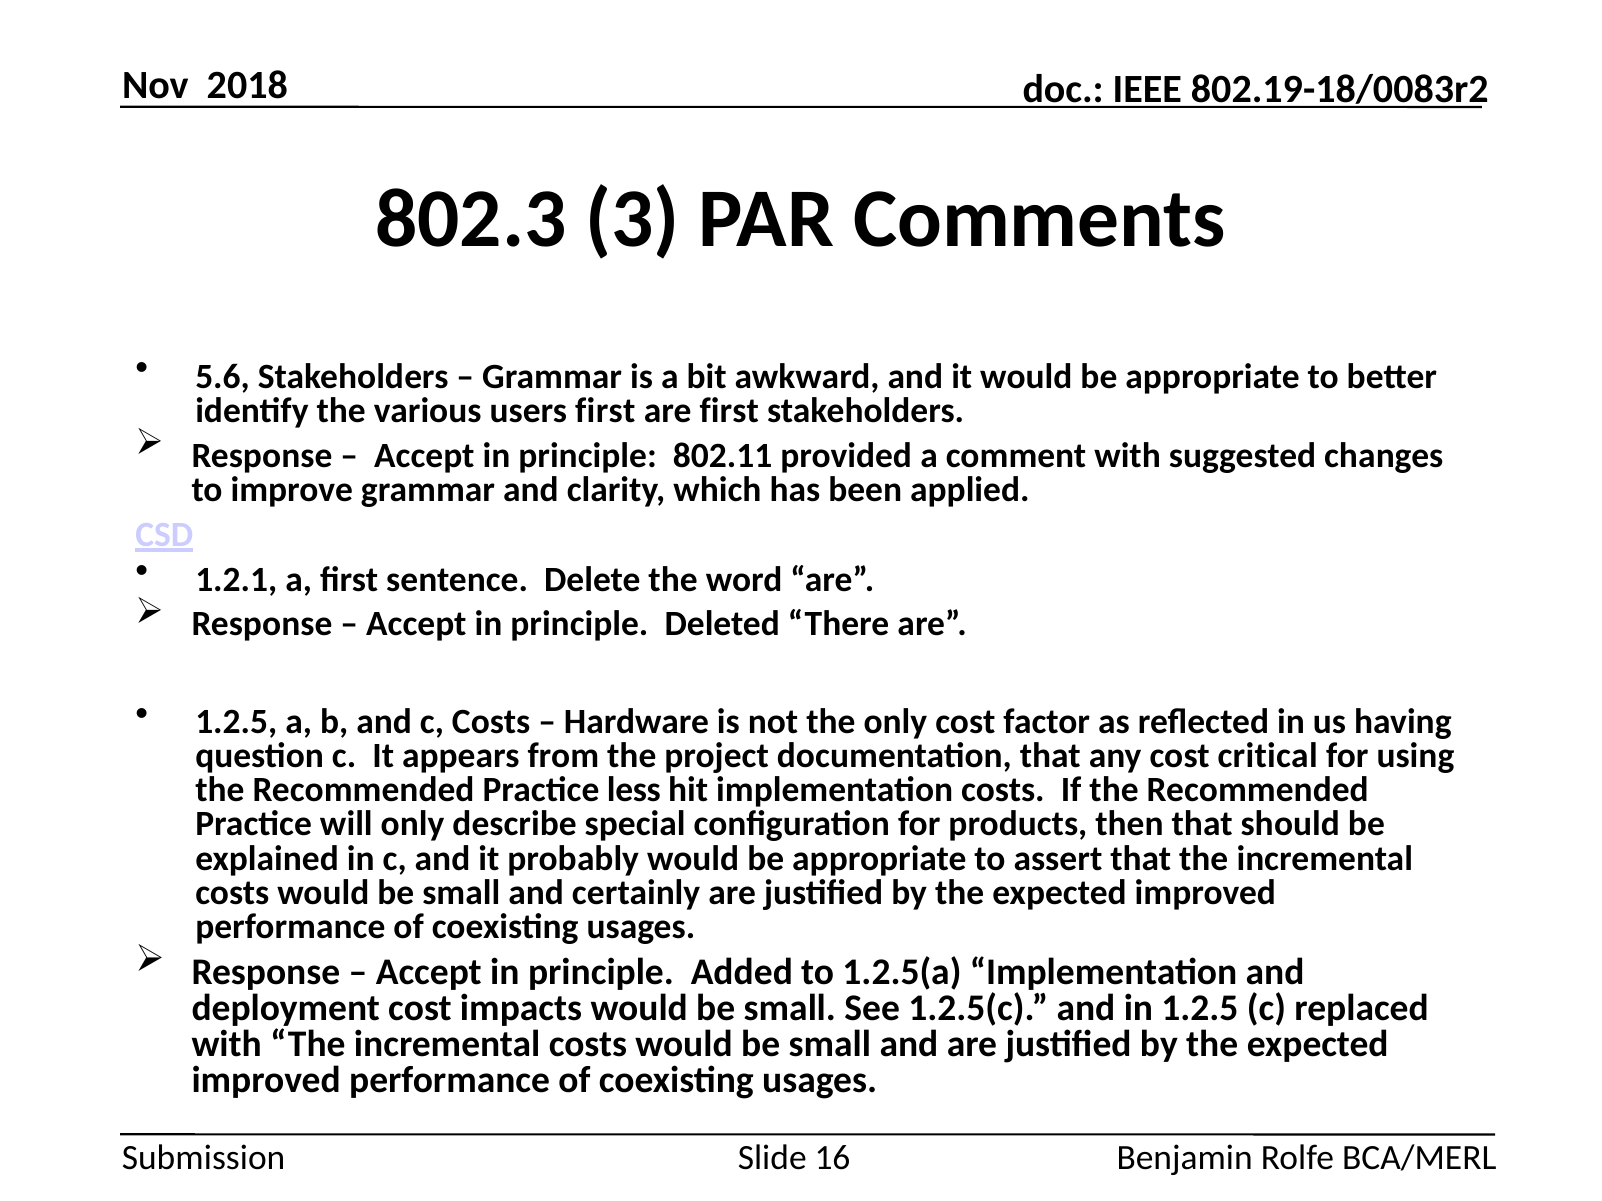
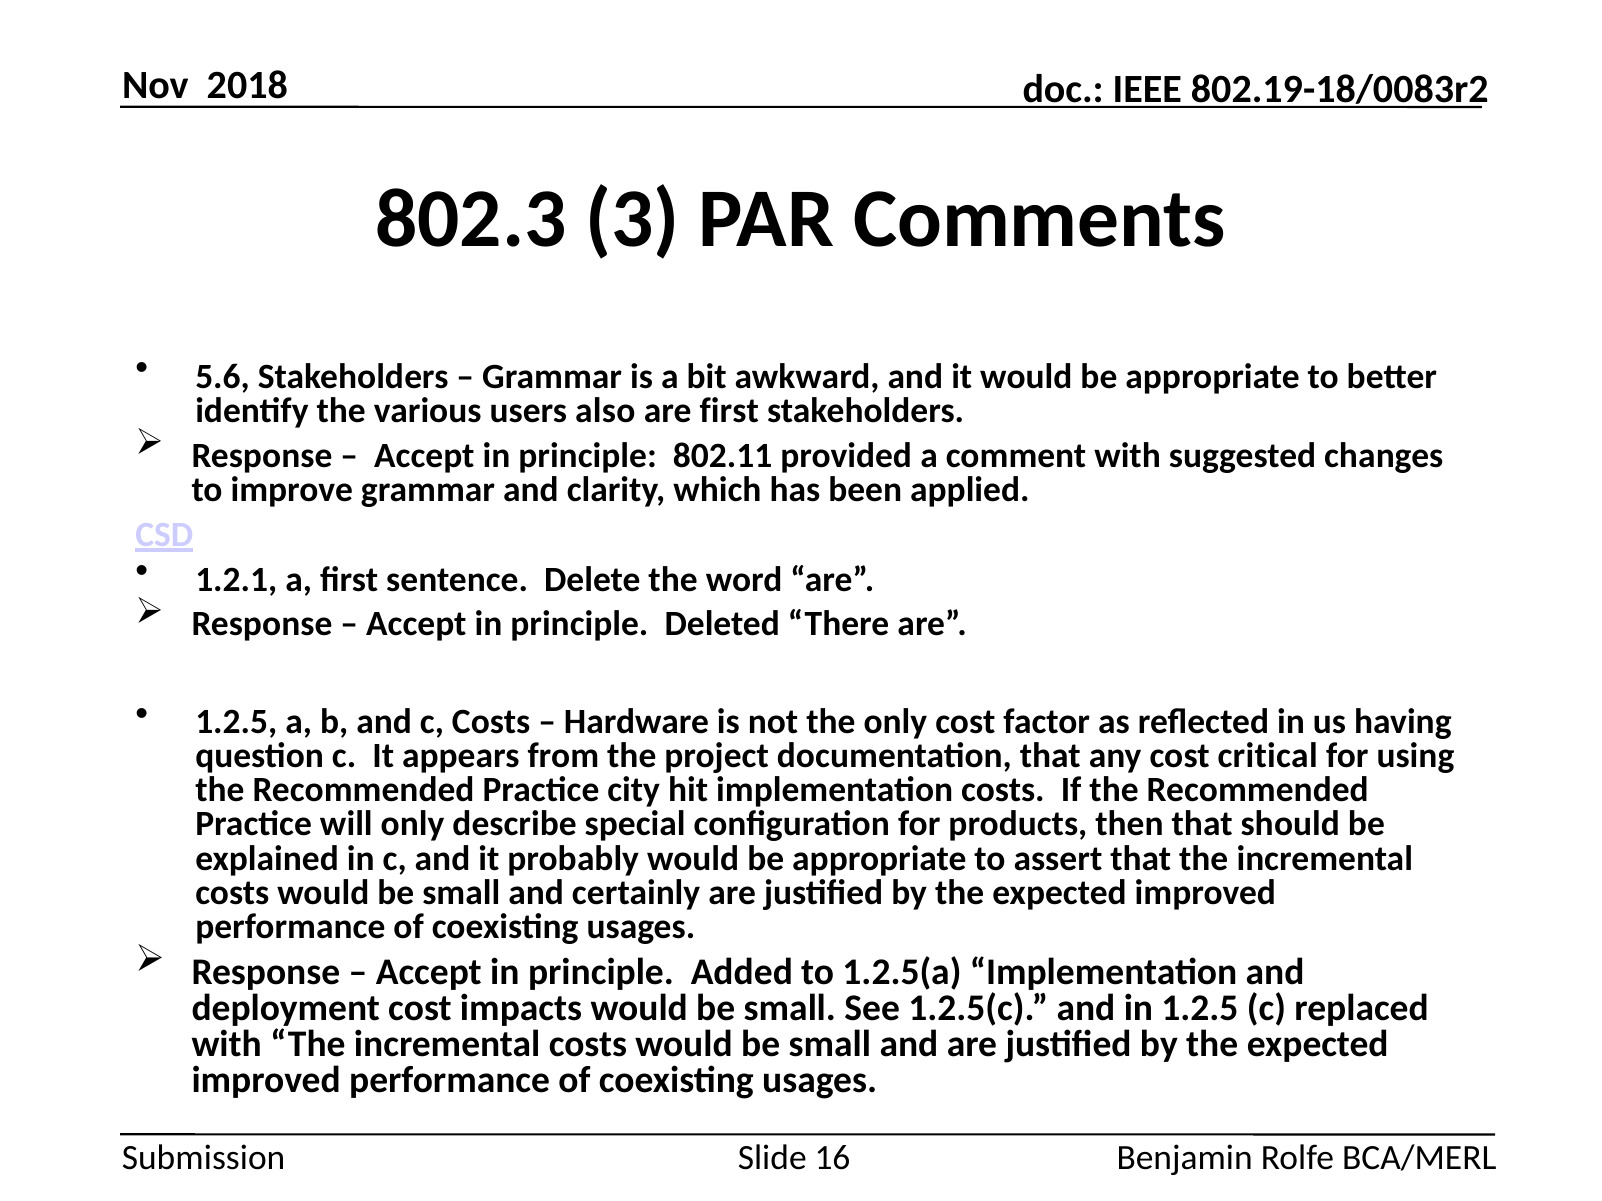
users first: first -> also (605, 411)
less: less -> city (634, 791)
